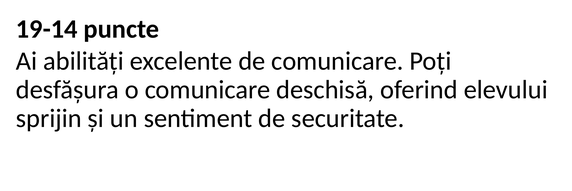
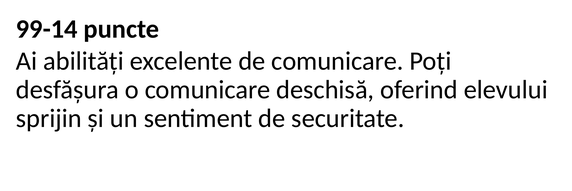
19-14: 19-14 -> 99-14 (47, 29)
